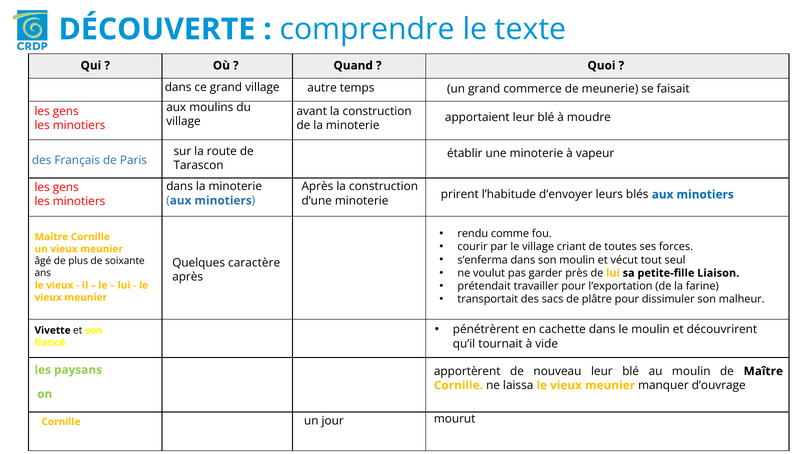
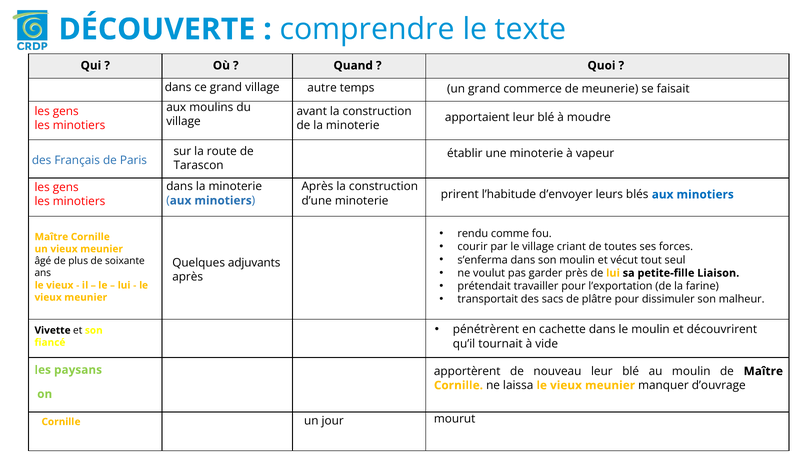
caractère: caractère -> adjuvants (254, 263)
